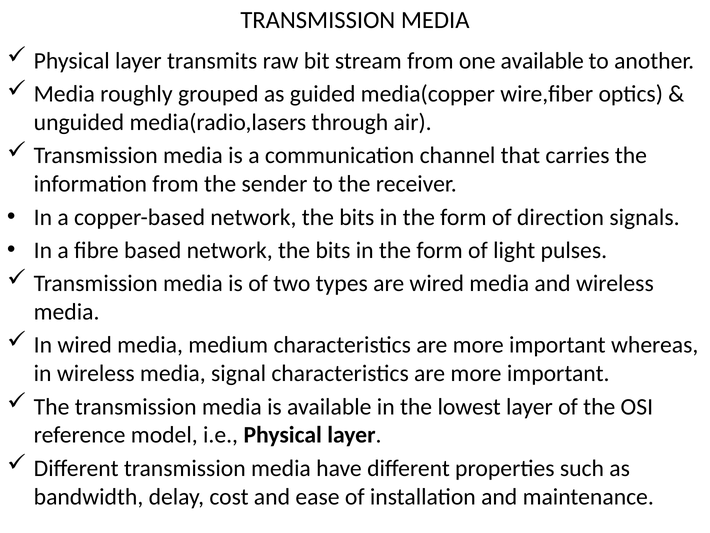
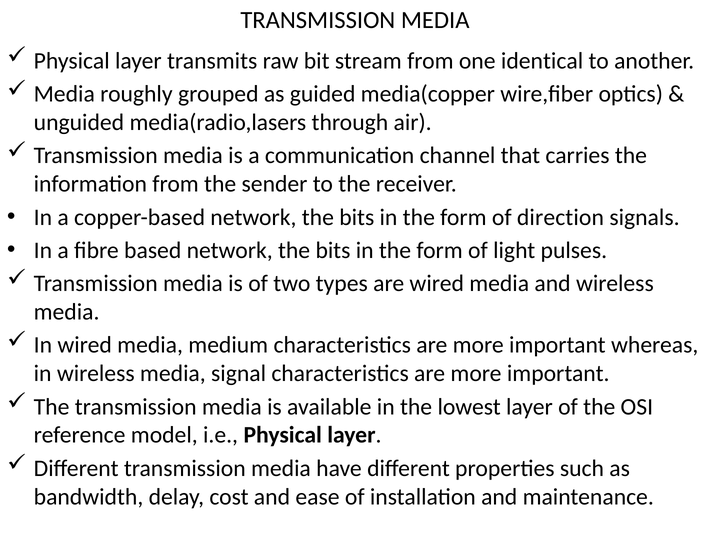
one available: available -> identical (542, 61)
